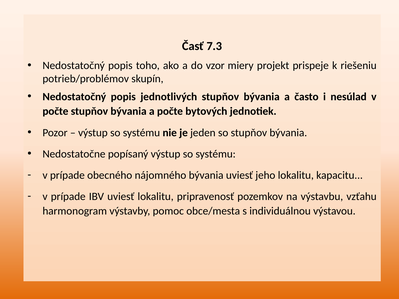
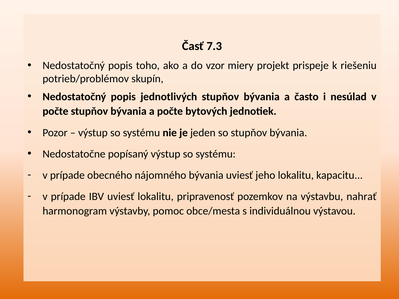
vzťahu: vzťahu -> nahrať (362, 197)
